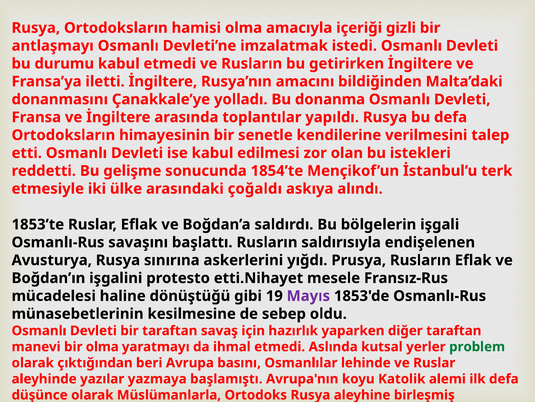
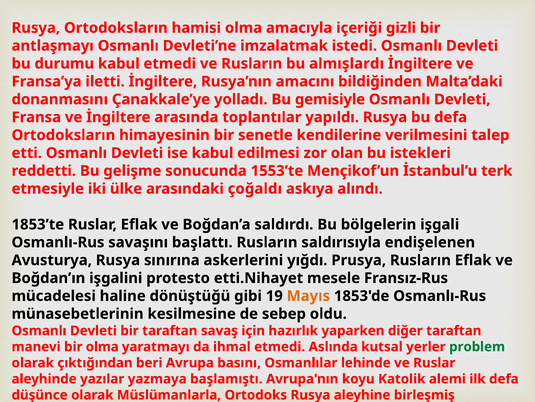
getirirken: getirirken -> almışlardı (347, 64)
donanma: donanma -> gemisiyle (330, 99)
1854’te: 1854’te -> 1553’te (277, 171)
Mayıs colour: purple -> orange (308, 295)
